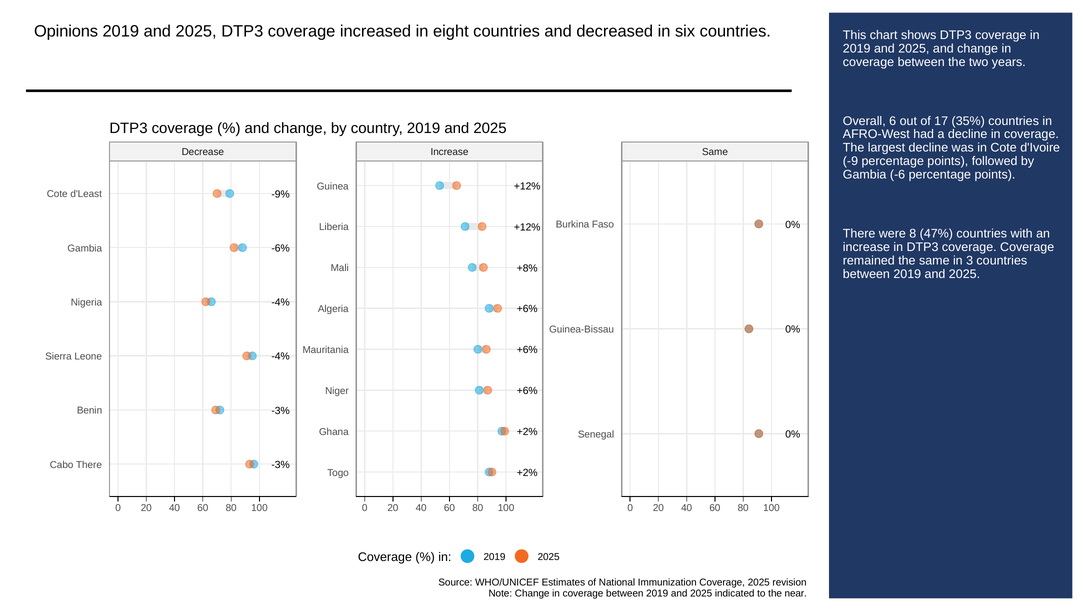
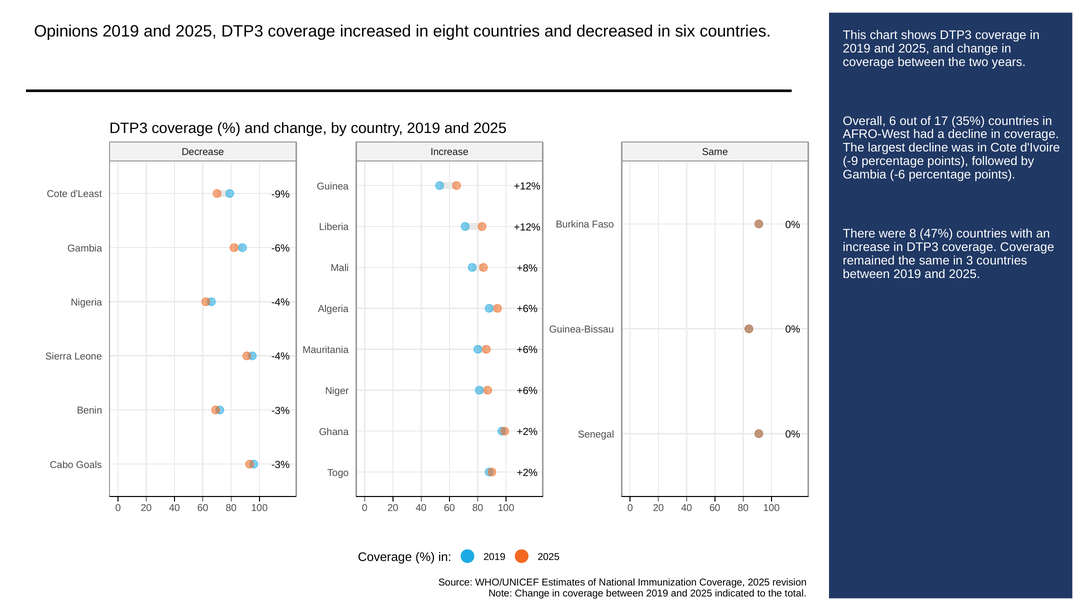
Cabo There: There -> Goals (89, 465)
near: near -> total (796, 593)
